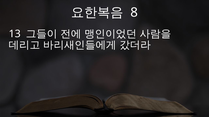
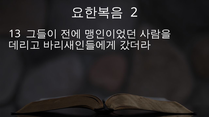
8: 8 -> 2 (134, 13)
